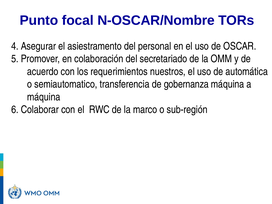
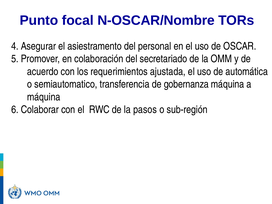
nuestros: nuestros -> ajustada (168, 72)
marco: marco -> pasos (145, 110)
